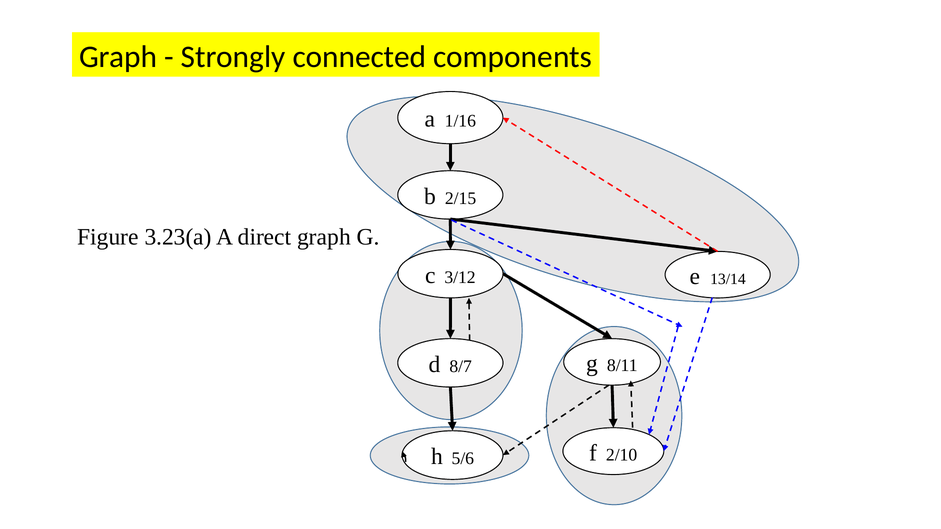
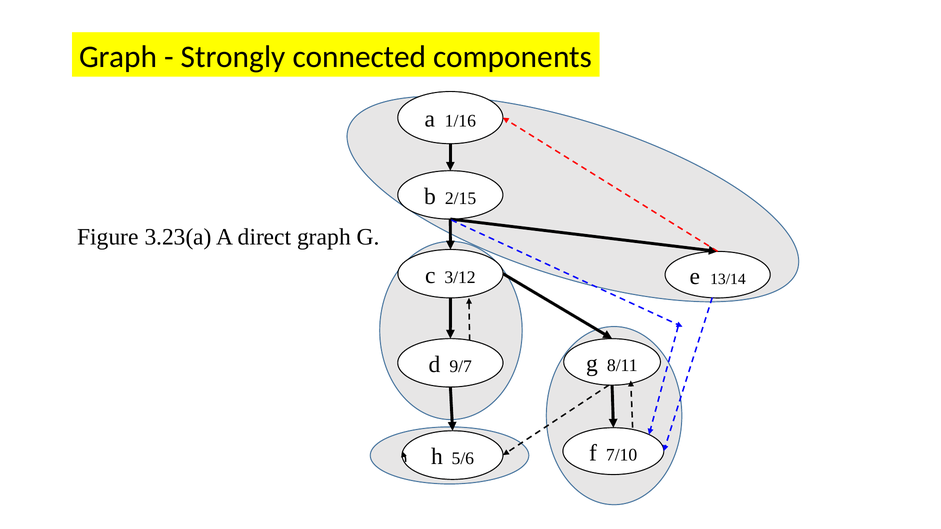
8/7: 8/7 -> 9/7 (461, 367)
2/10: 2/10 -> 7/10 (622, 455)
